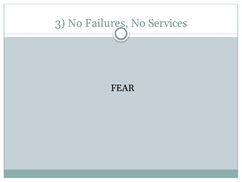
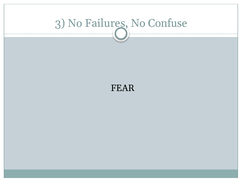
Services: Services -> Confuse (168, 23)
